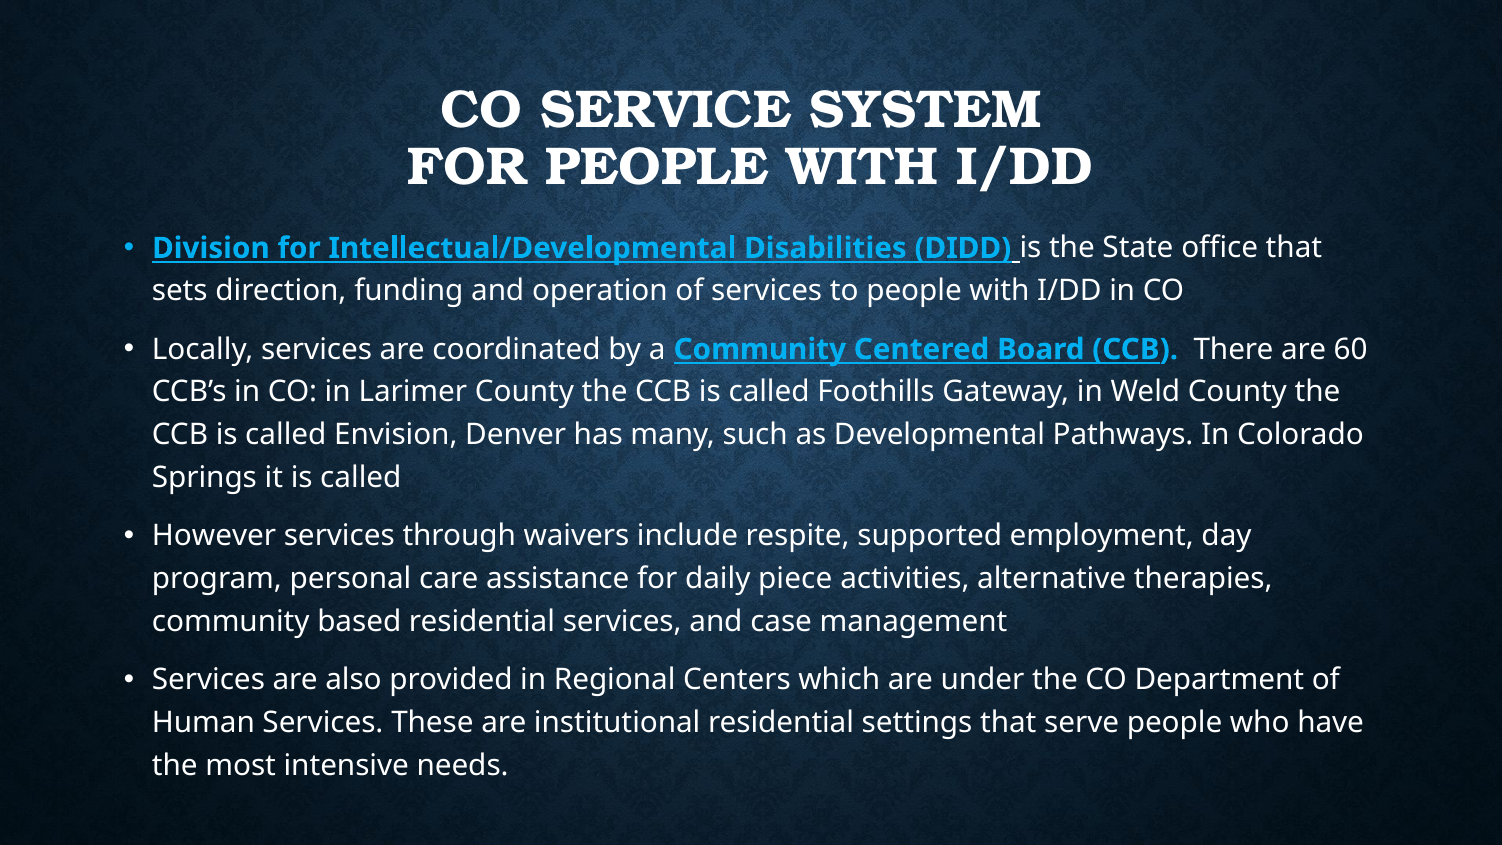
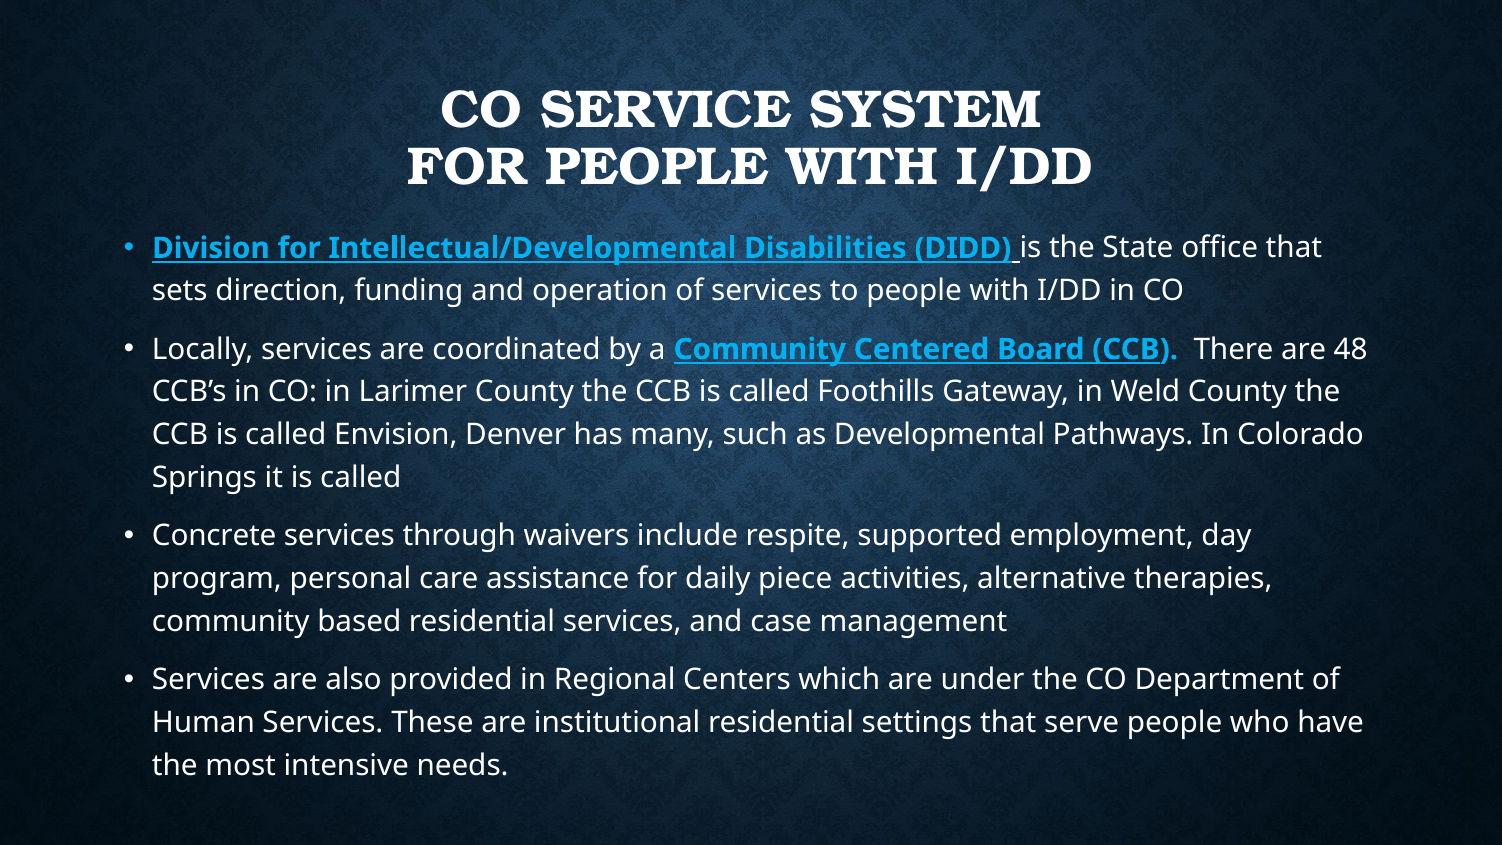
60: 60 -> 48 (1351, 349)
However: However -> Concrete (214, 536)
